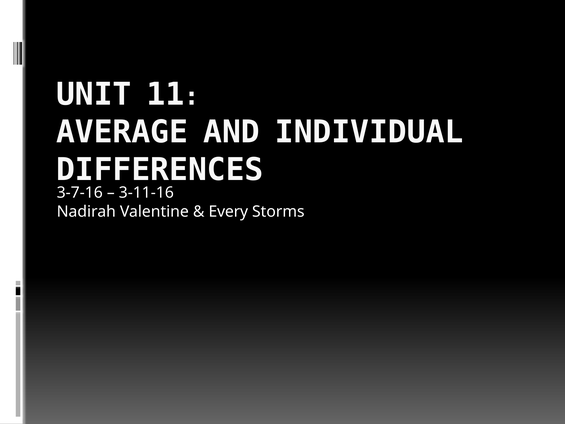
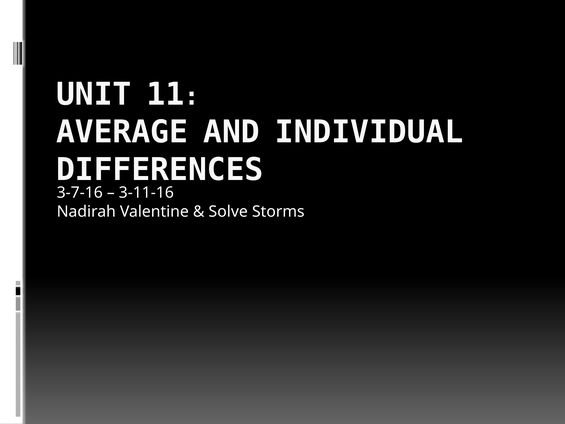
Every: Every -> Solve (228, 211)
